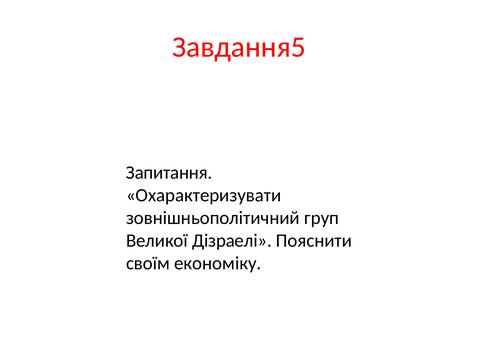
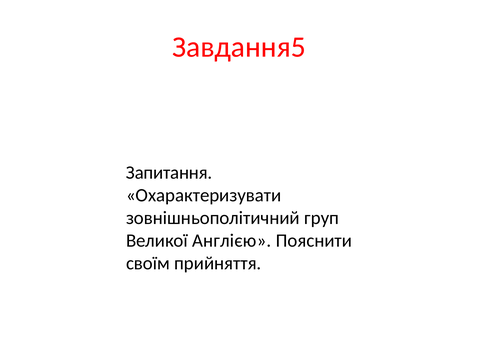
Дізраелі: Дізраелі -> Англією (232, 240)
економіку: економіку -> прийняття (218, 263)
